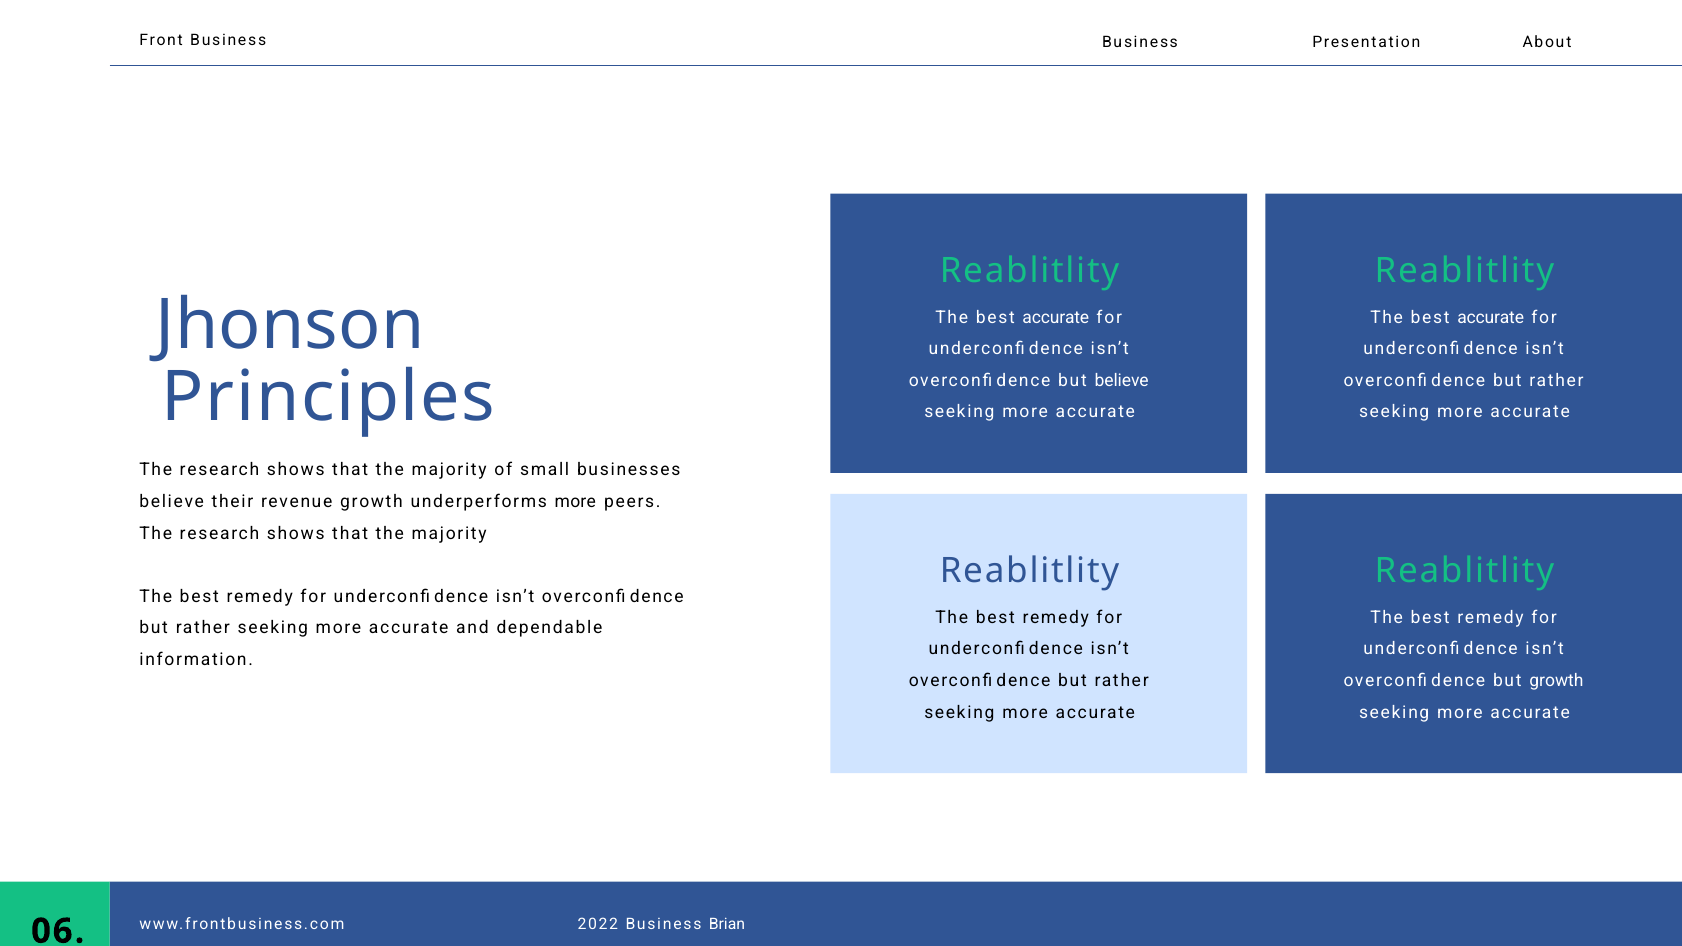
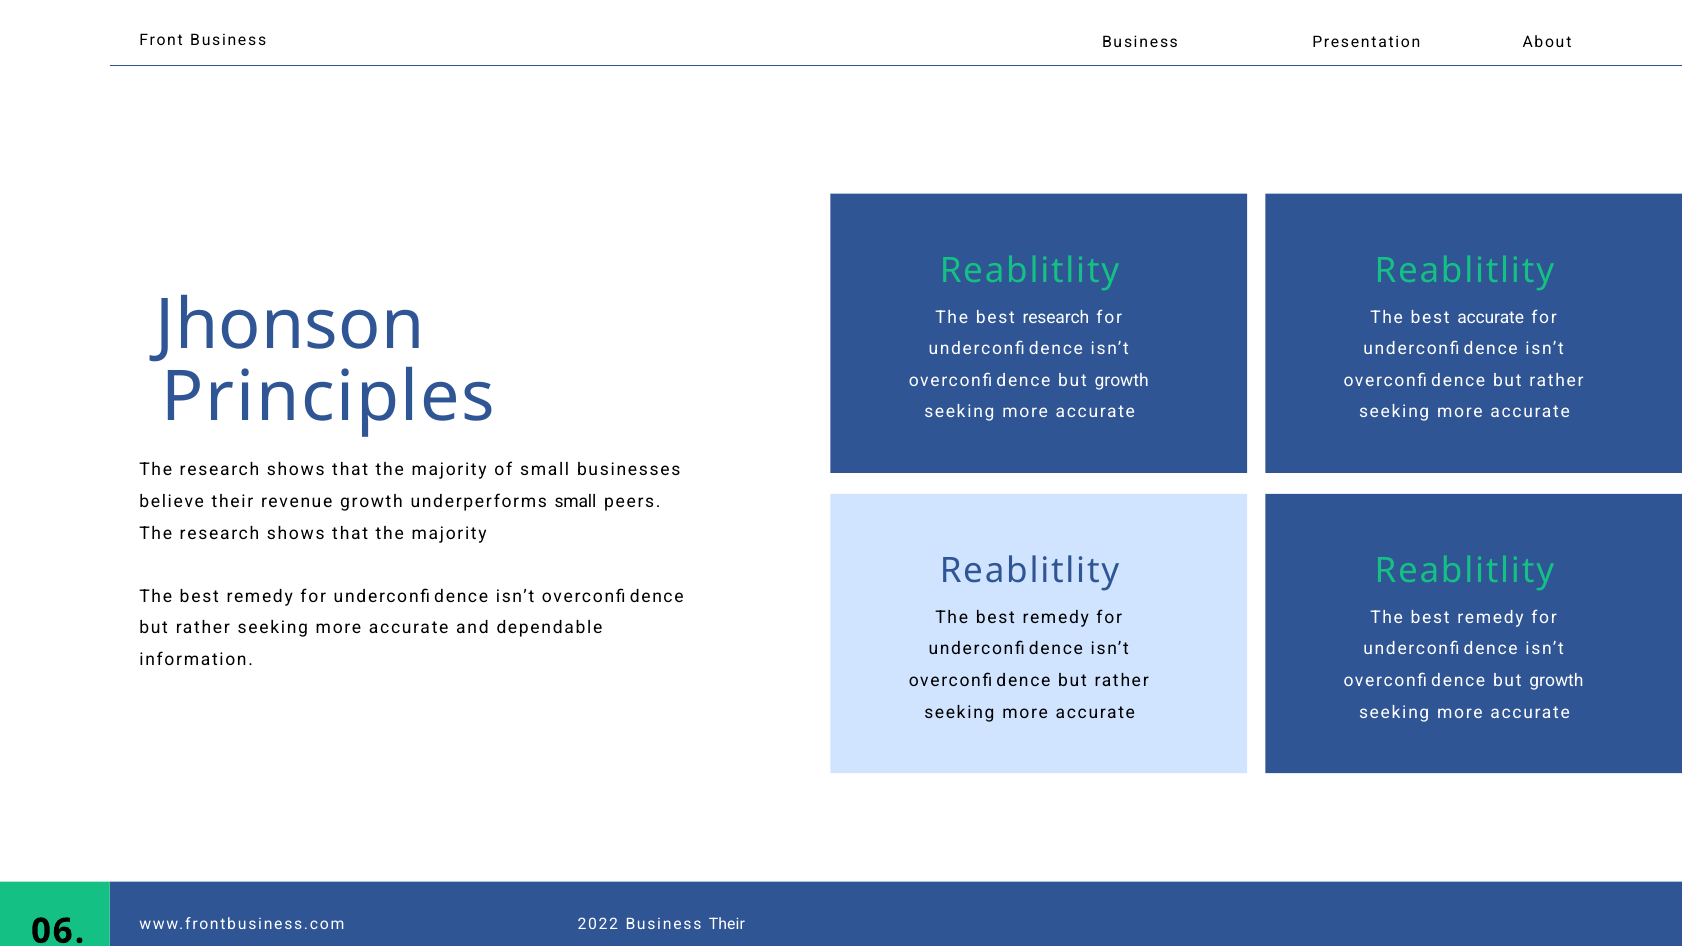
accurate: accurate -> research (1056, 317)
believe: believe -> growth (1122, 381)
underperforms more: more -> small (575, 502)
Business Brian: Brian -> Their (727, 924)
